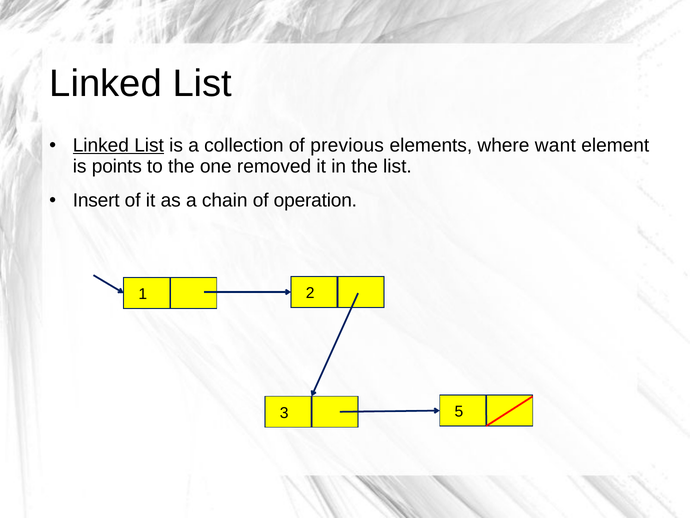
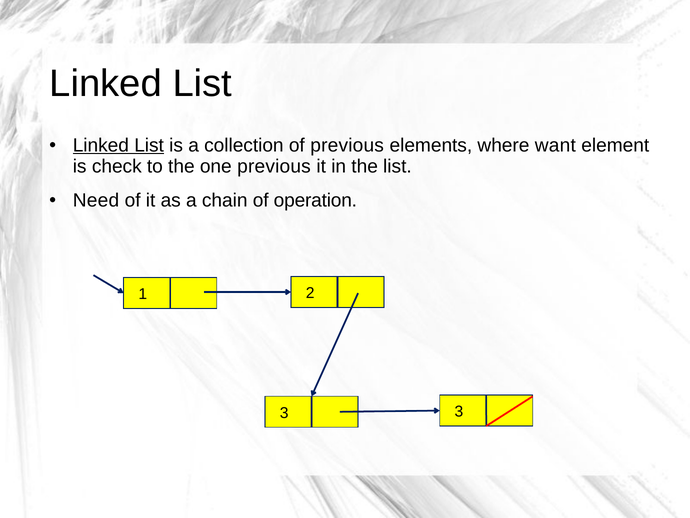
points: points -> check (117, 166)
one removed: removed -> previous (274, 166)
Insert: Insert -> Need (96, 200)
3 5: 5 -> 3 (459, 411)
